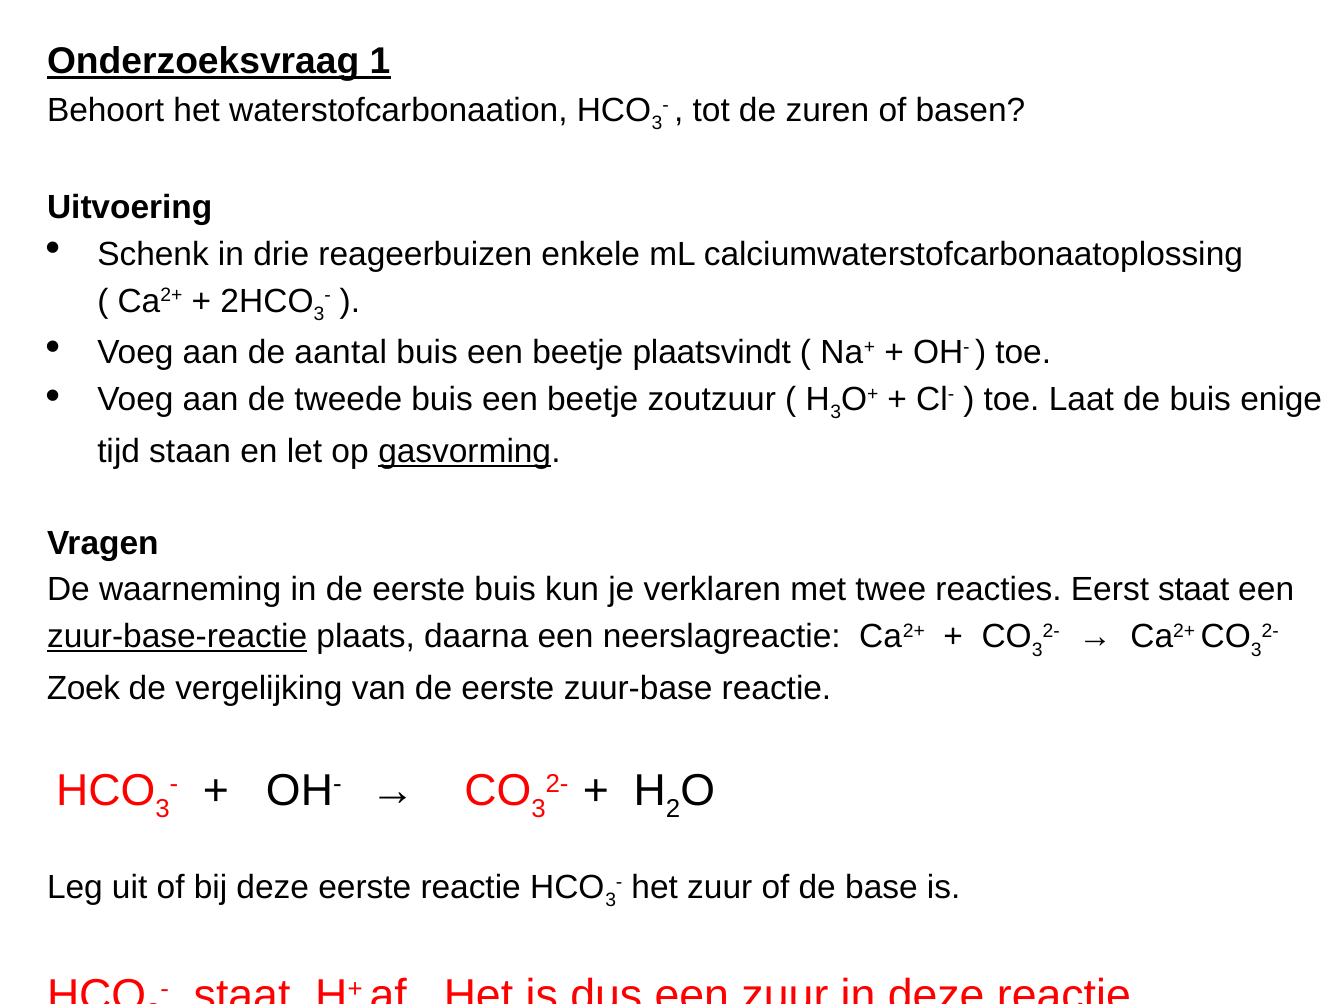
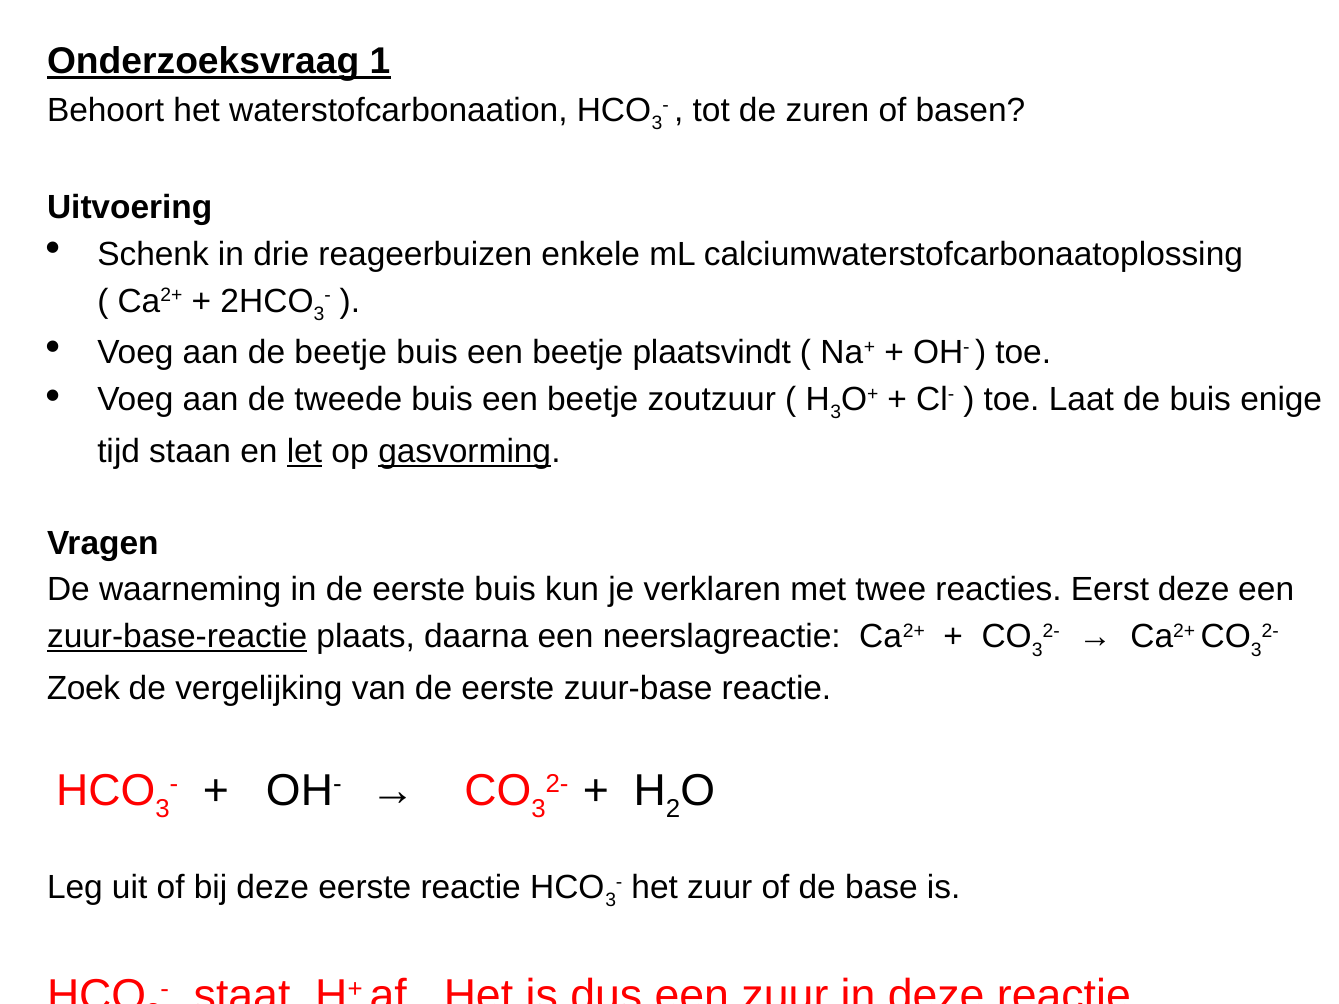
de aantal: aantal -> beetje (341, 353)
let underline: none -> present (304, 451)
Eerst staat: staat -> deze (1194, 590)
